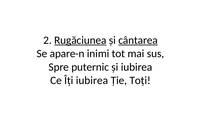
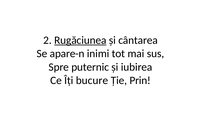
cântarea underline: present -> none (138, 40)
Îți iubirea: iubirea -> bucure (92, 80)
Toți: Toți -> Prin (140, 80)
